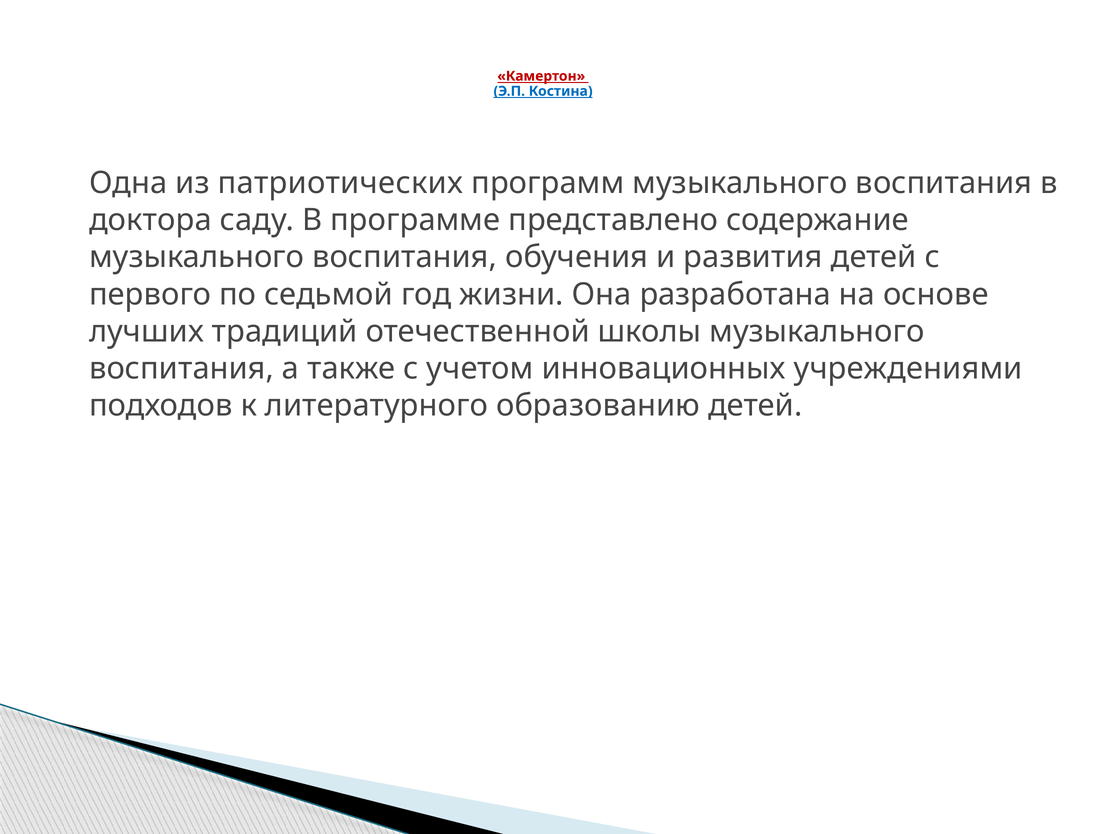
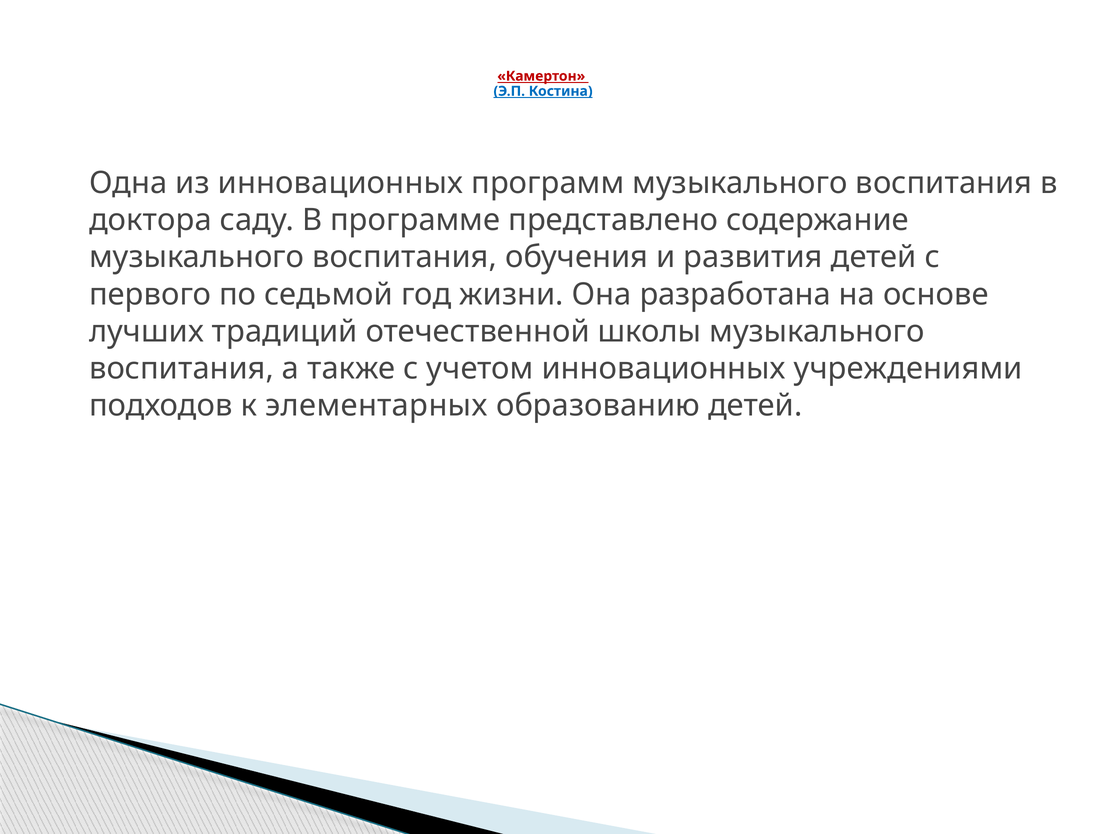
из патриотических: патриотических -> инновационных (340, 183)
литературного: литературного -> элементарных (376, 406)
